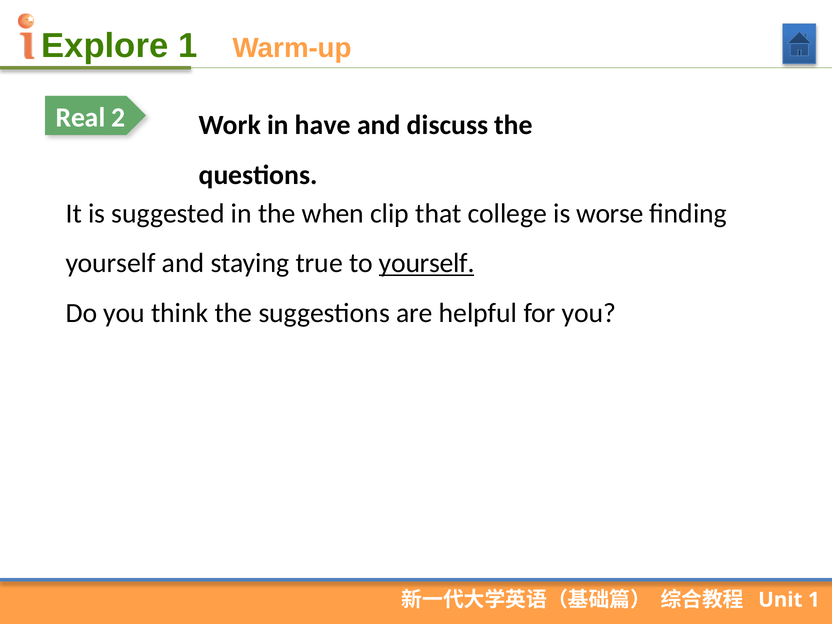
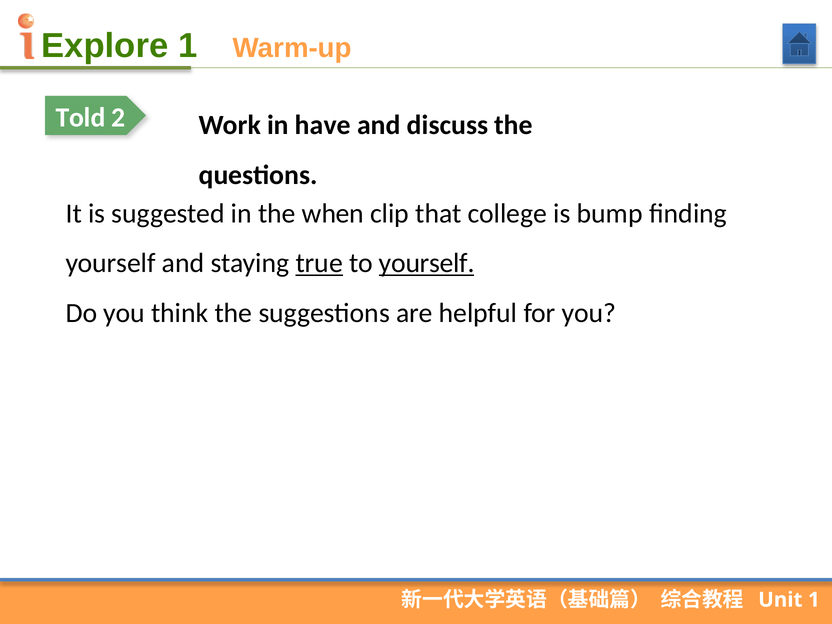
Real: Real -> Told (80, 117)
worse: worse -> bump (610, 213)
true underline: none -> present (319, 263)
